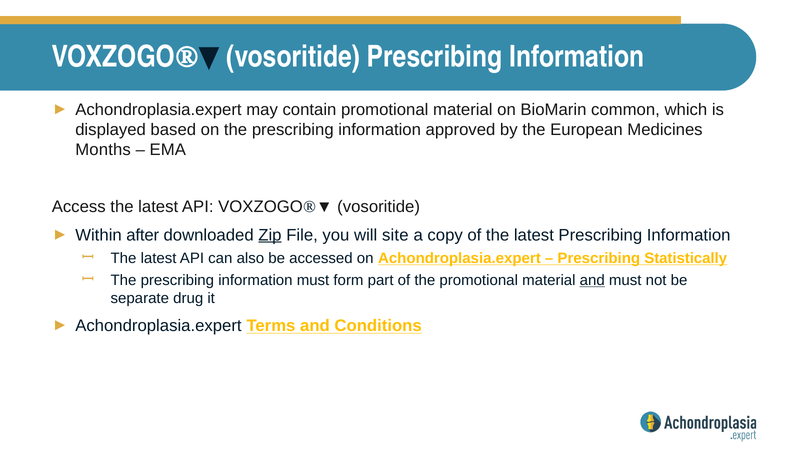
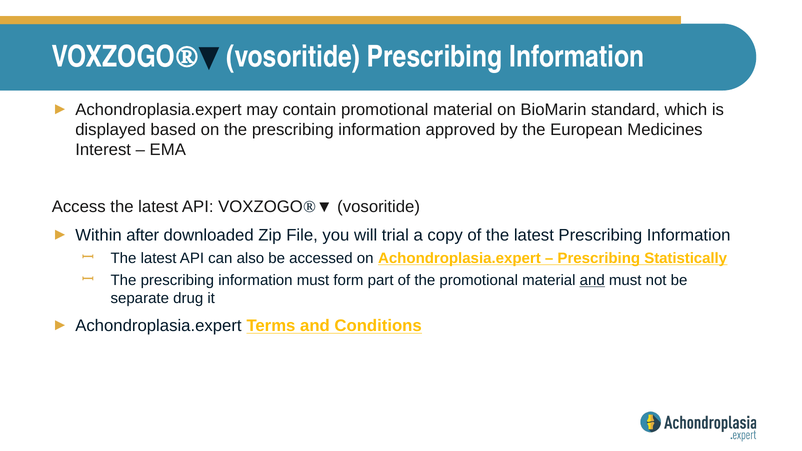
common: common -> standard (626, 110)
Months: Months -> Interest (103, 150)
Zip underline: present -> none (270, 235)
site: site -> trial (395, 235)
